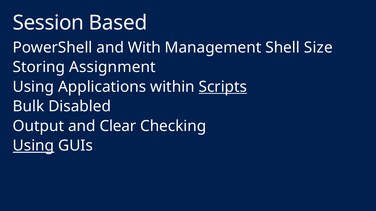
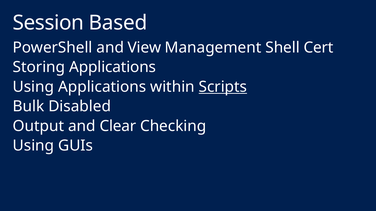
With: With -> View (144, 48)
Size: Size -> Cert (319, 48)
Storing Assignment: Assignment -> Applications (113, 67)
Using underline: present -> none (33, 146)
